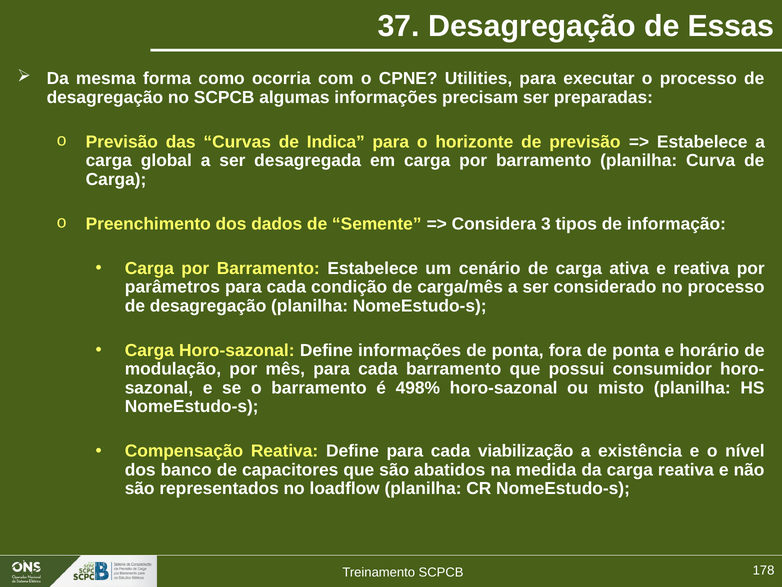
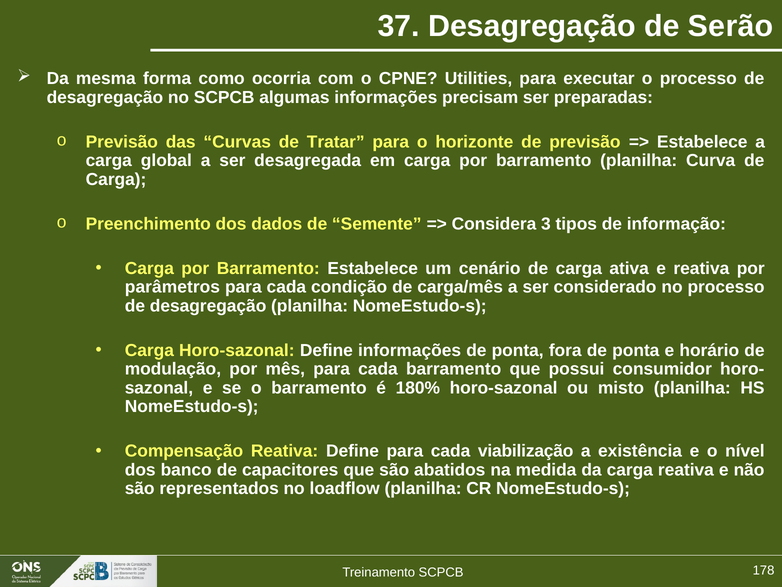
Essas: Essas -> Serão (731, 26)
Indica: Indica -> Tratar (336, 142)
498%: 498% -> 180% (418, 388)
